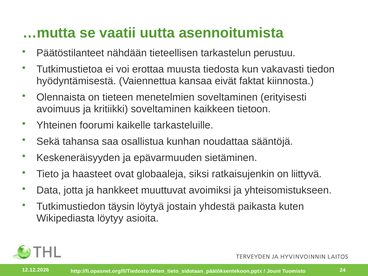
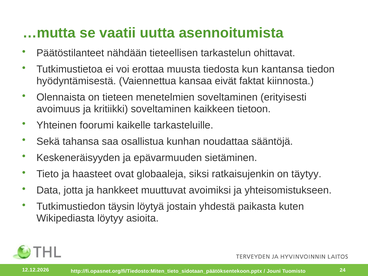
perustuu: perustuu -> ohittavat (274, 53)
vakavasti: vakavasti -> kantansa (283, 69)
liittyvä: liittyvä -> täytyy (306, 174)
